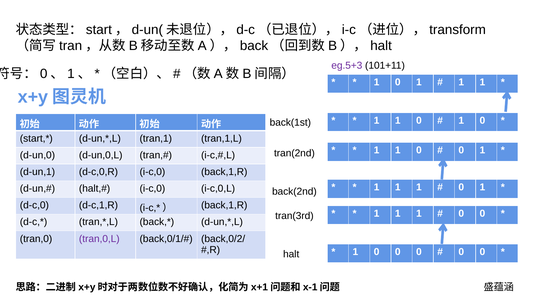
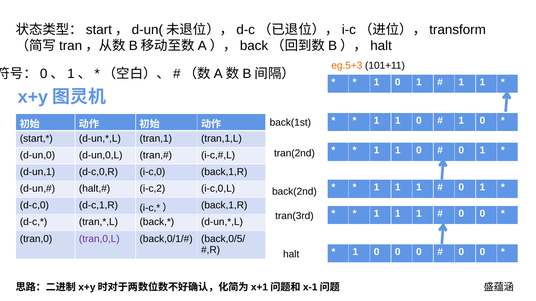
eg.5+3 colour: purple -> orange (347, 65)
i-c,0: i-c,0 -> i-c,2 (152, 189)
back,0/2/: back,0/2/ -> back,0/5/ (223, 239)
